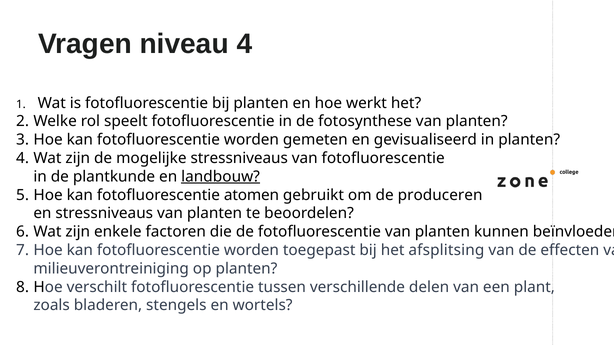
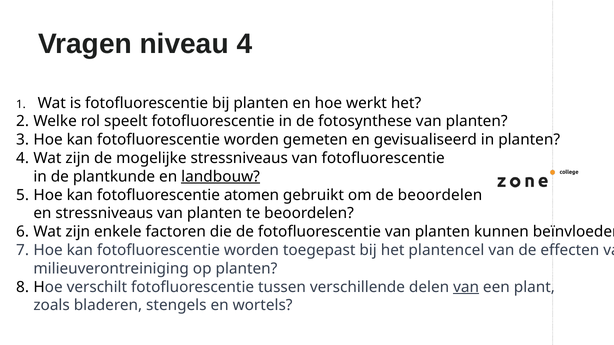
de produceren: produceren -> beoordelen (440, 195)
afsplitsing: afsplitsing -> plantencel (446, 250)
van underline: none -> present (466, 287)
